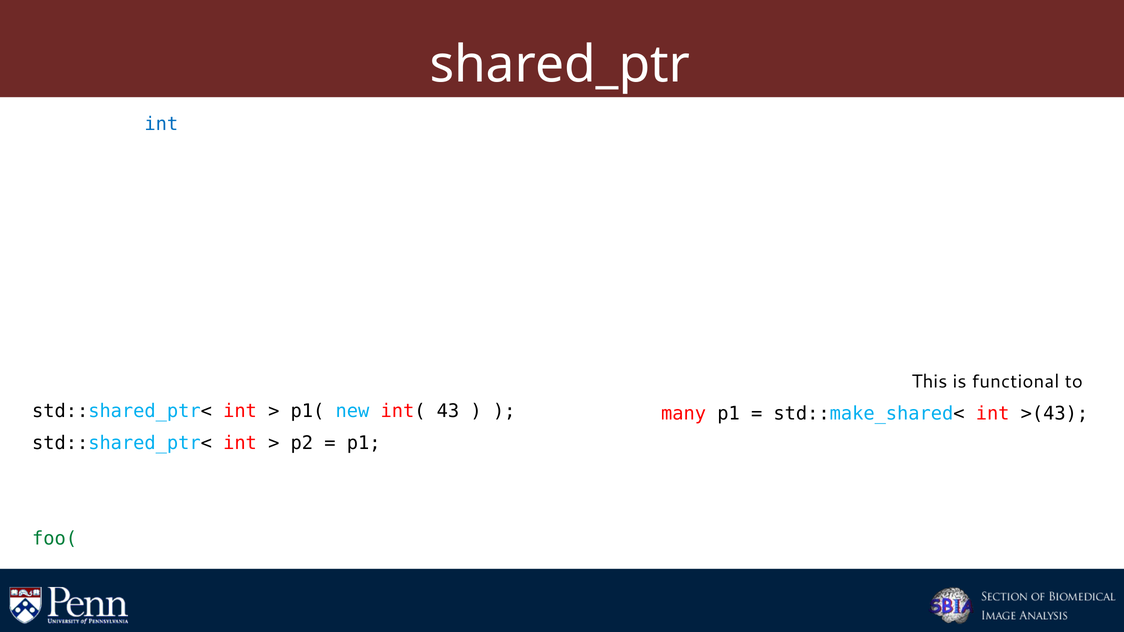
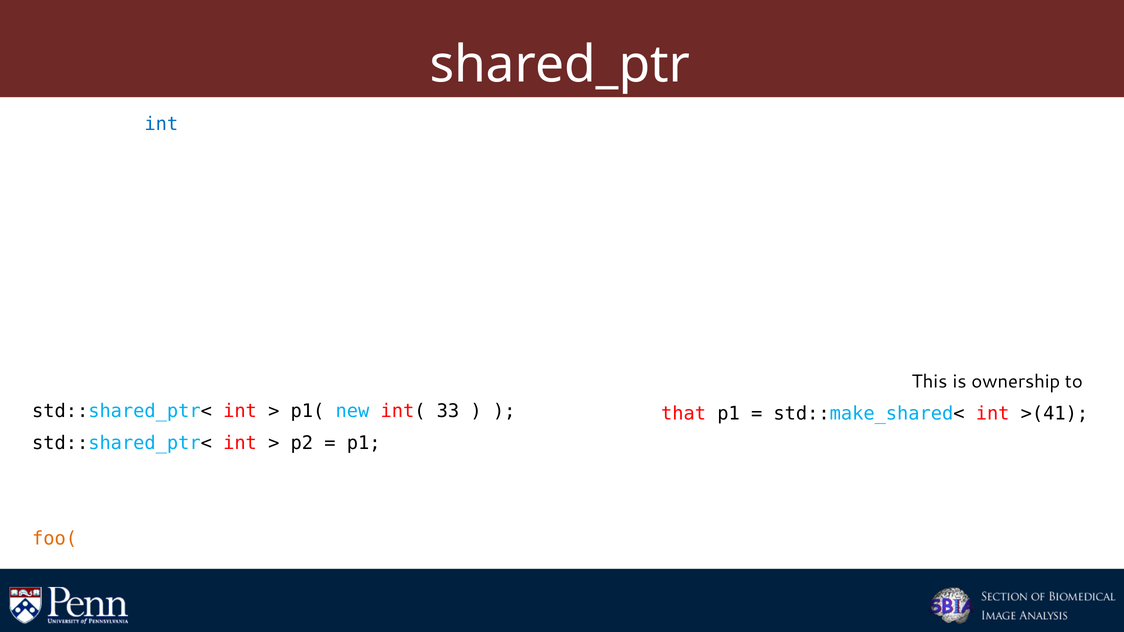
functional: functional -> ownership (1016, 382)
43: 43 -> 33 (448, 411)
many: many -> that (684, 414)
>(43: >(43 -> >(41 (1054, 414)
foo( colour: green -> orange (55, 539)
